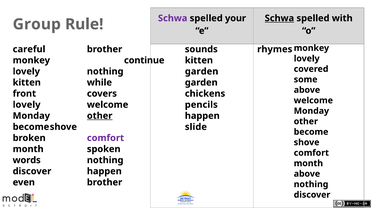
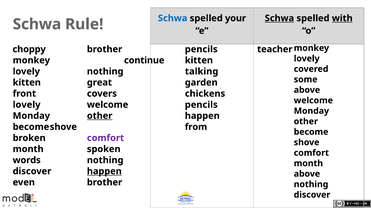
Schwa colour: purple -> blue (173, 18)
with underline: none -> present (342, 18)
Group: Group -> Schwa (37, 24)
careful: careful -> choppy (29, 49)
sounds: sounds -> pencils (201, 49)
rhymes: rhymes -> teacher (275, 49)
garden: garden -> talking (202, 72)
while: while -> great (99, 83)
slide: slide -> from (196, 127)
happen underline: none -> present (104, 172)
